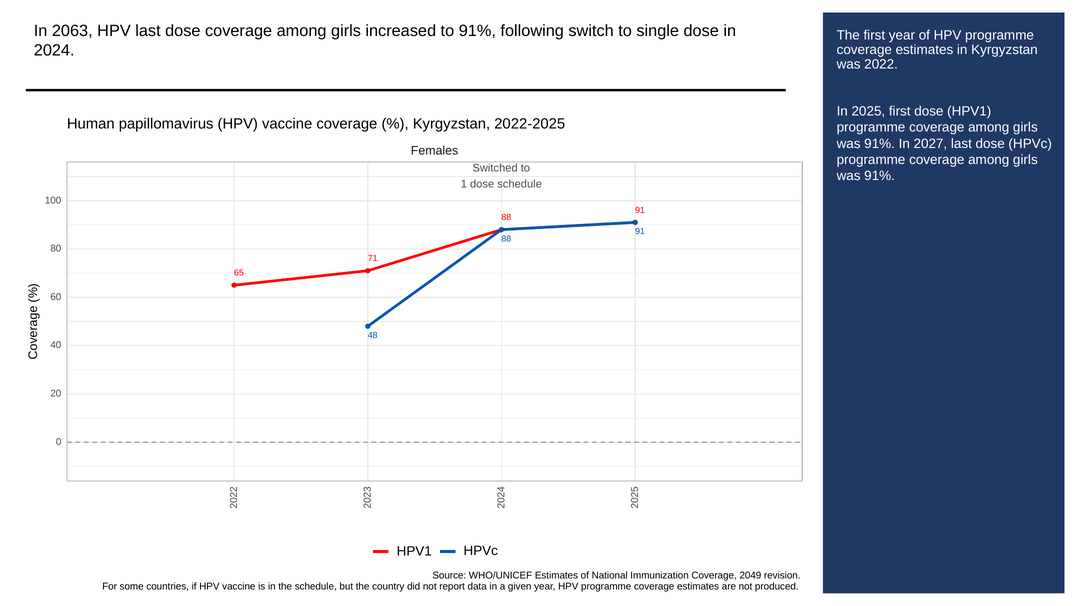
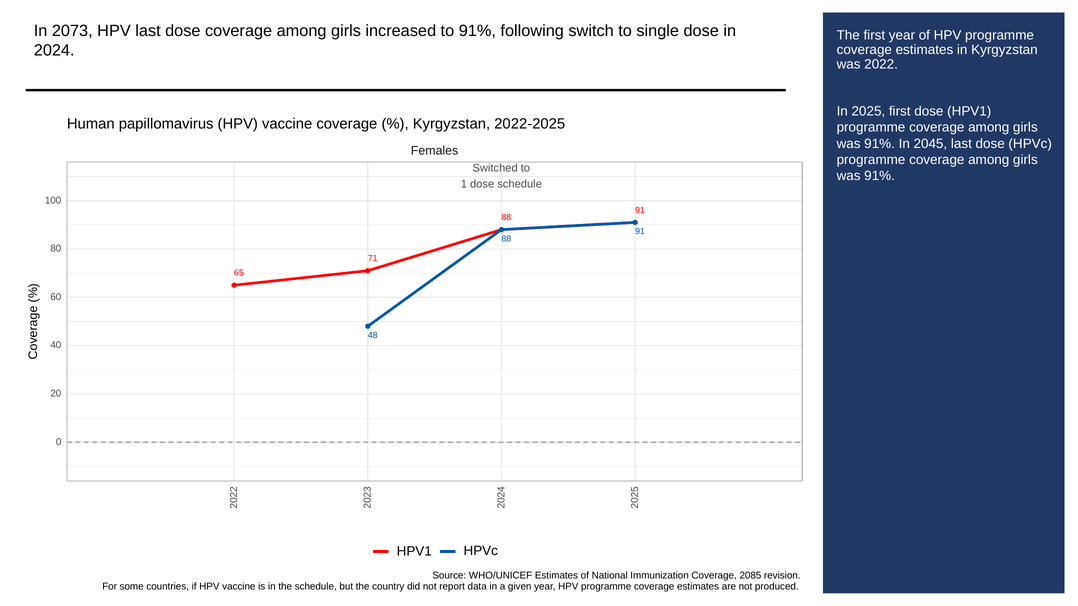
2063: 2063 -> 2073 (72, 31)
2027: 2027 -> 2045 (930, 144)
2049: 2049 -> 2085 (750, 576)
